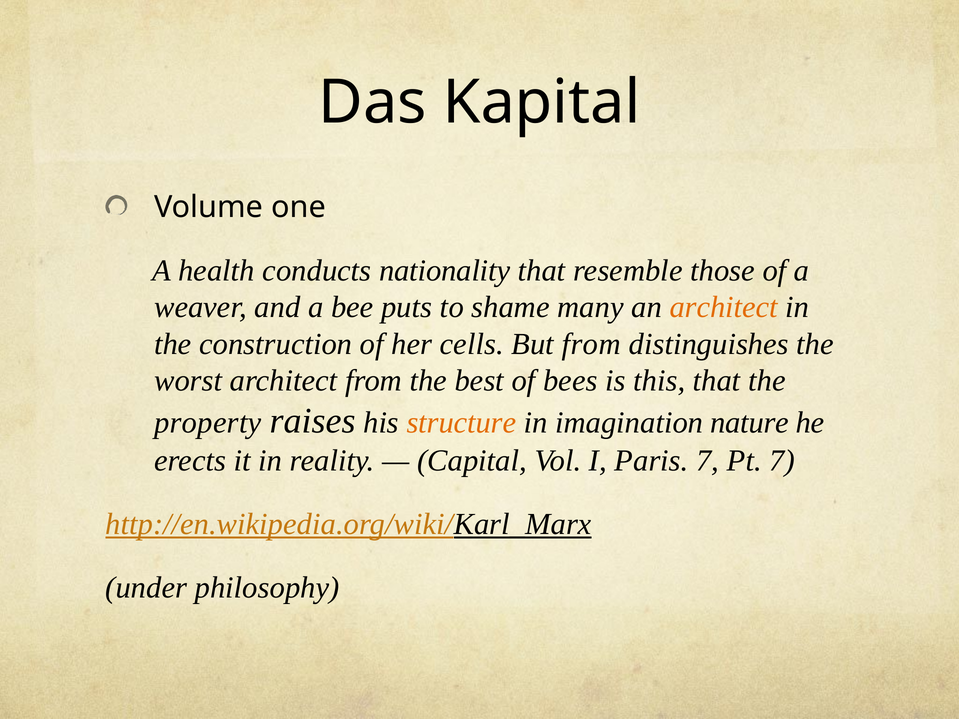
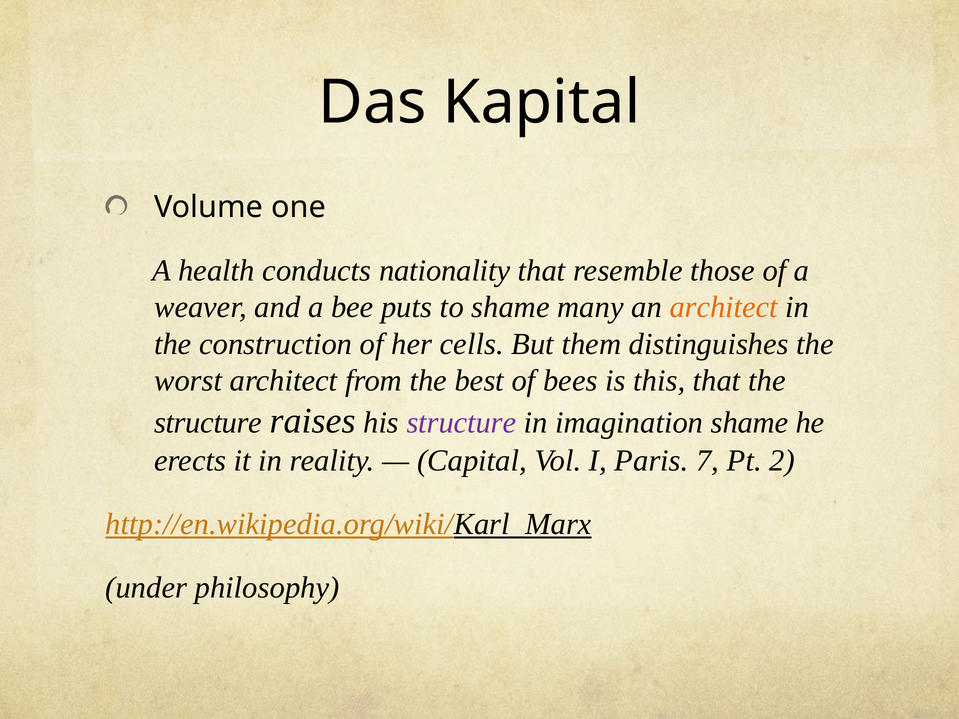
But from: from -> them (591, 344)
property: property -> structure (208, 423)
structure colour: orange -> purple (461, 423)
imagination nature: nature -> shame (750, 423)
Pt 7: 7 -> 2 (782, 461)
